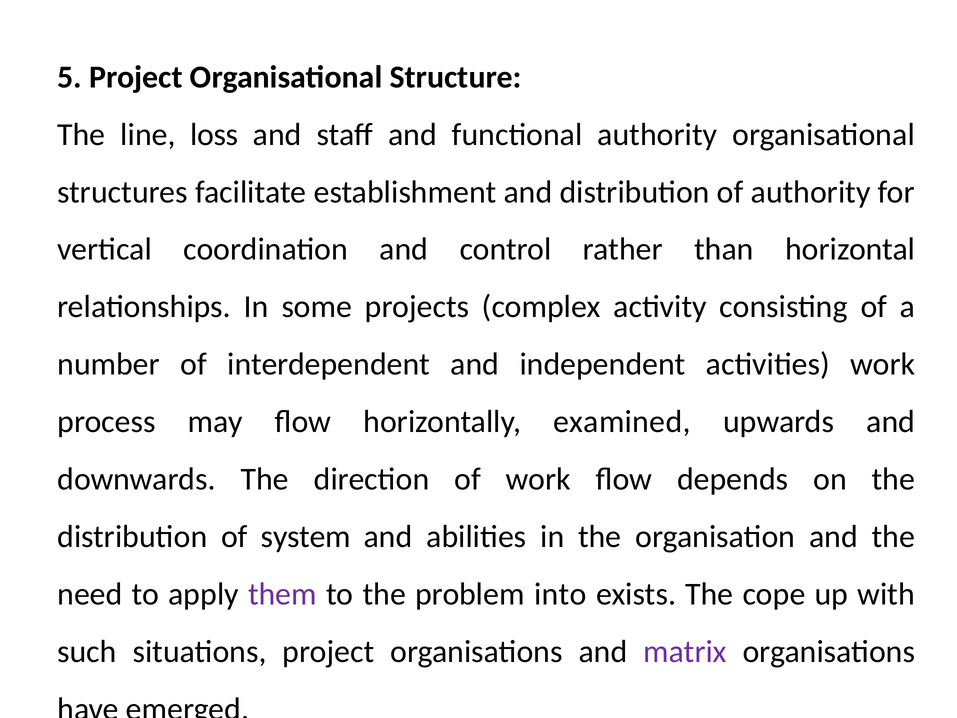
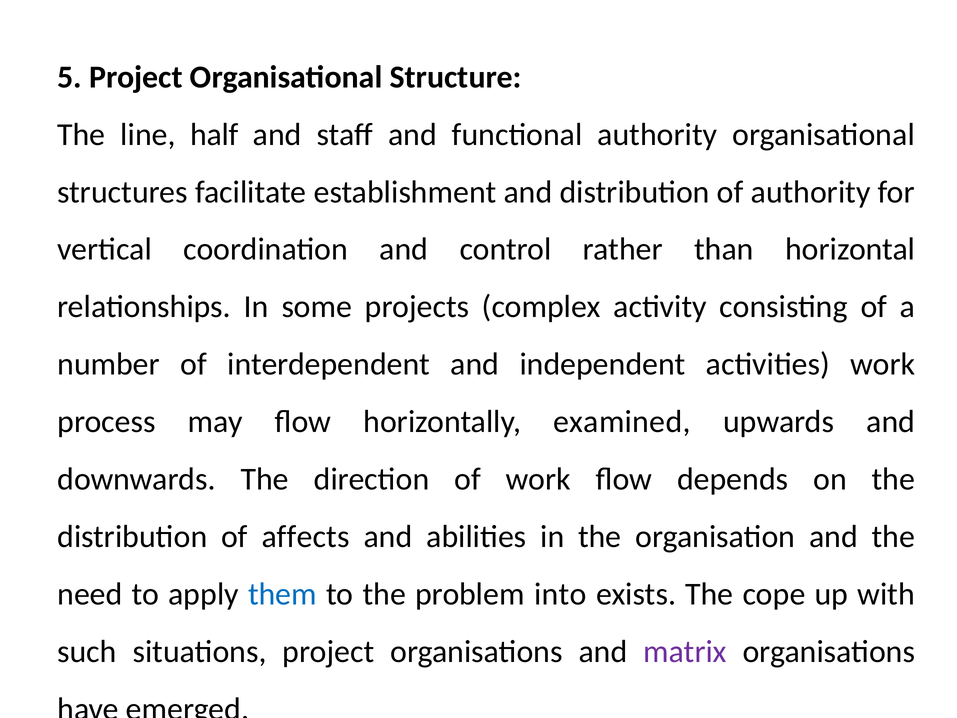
loss: loss -> half (214, 135)
system: system -> affects (306, 536)
them colour: purple -> blue (282, 594)
